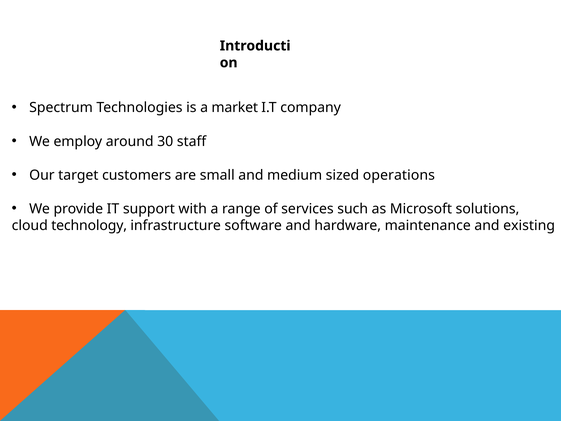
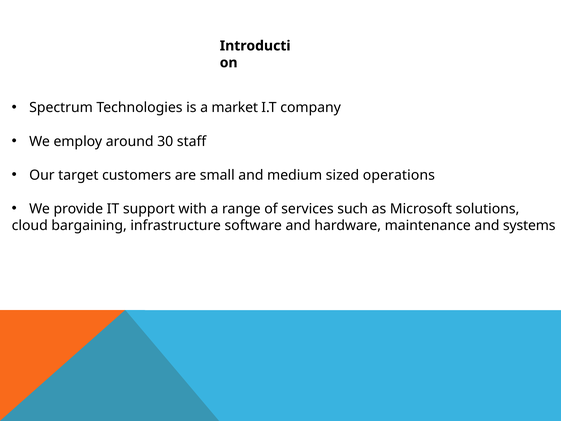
technology: technology -> bargaining (89, 225)
existing: existing -> systems (529, 225)
